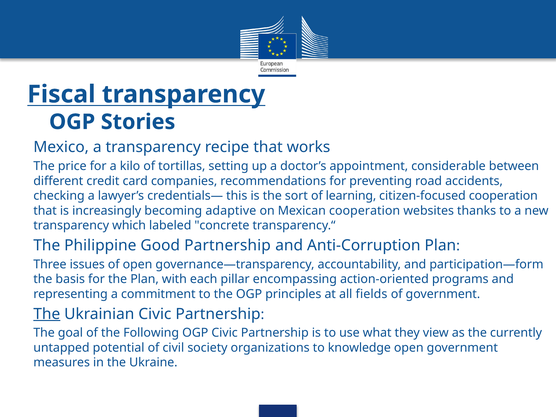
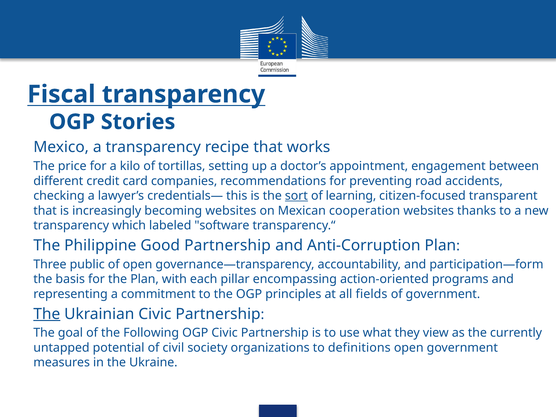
considerable: considerable -> engagement (448, 166)
sort underline: none -> present (296, 196)
citizen-focused cooperation: cooperation -> transparent (503, 196)
becoming adaptive: adaptive -> websites (231, 211)
concrete: concrete -> software (222, 225)
issues: issues -> public (87, 264)
knowledge: knowledge -> definitions (359, 348)
